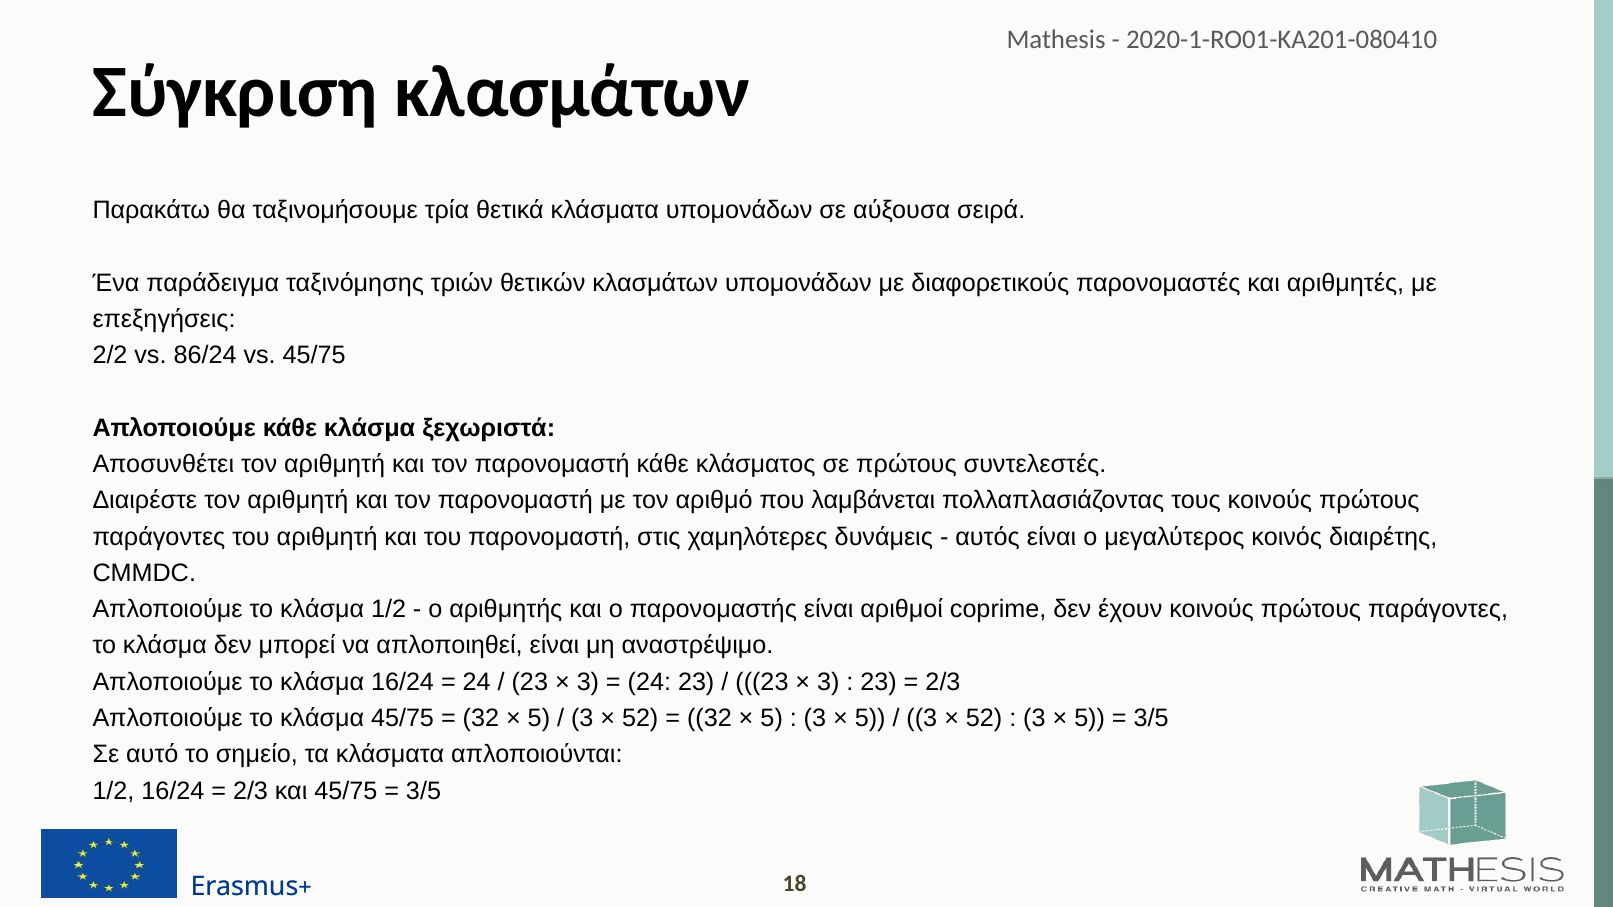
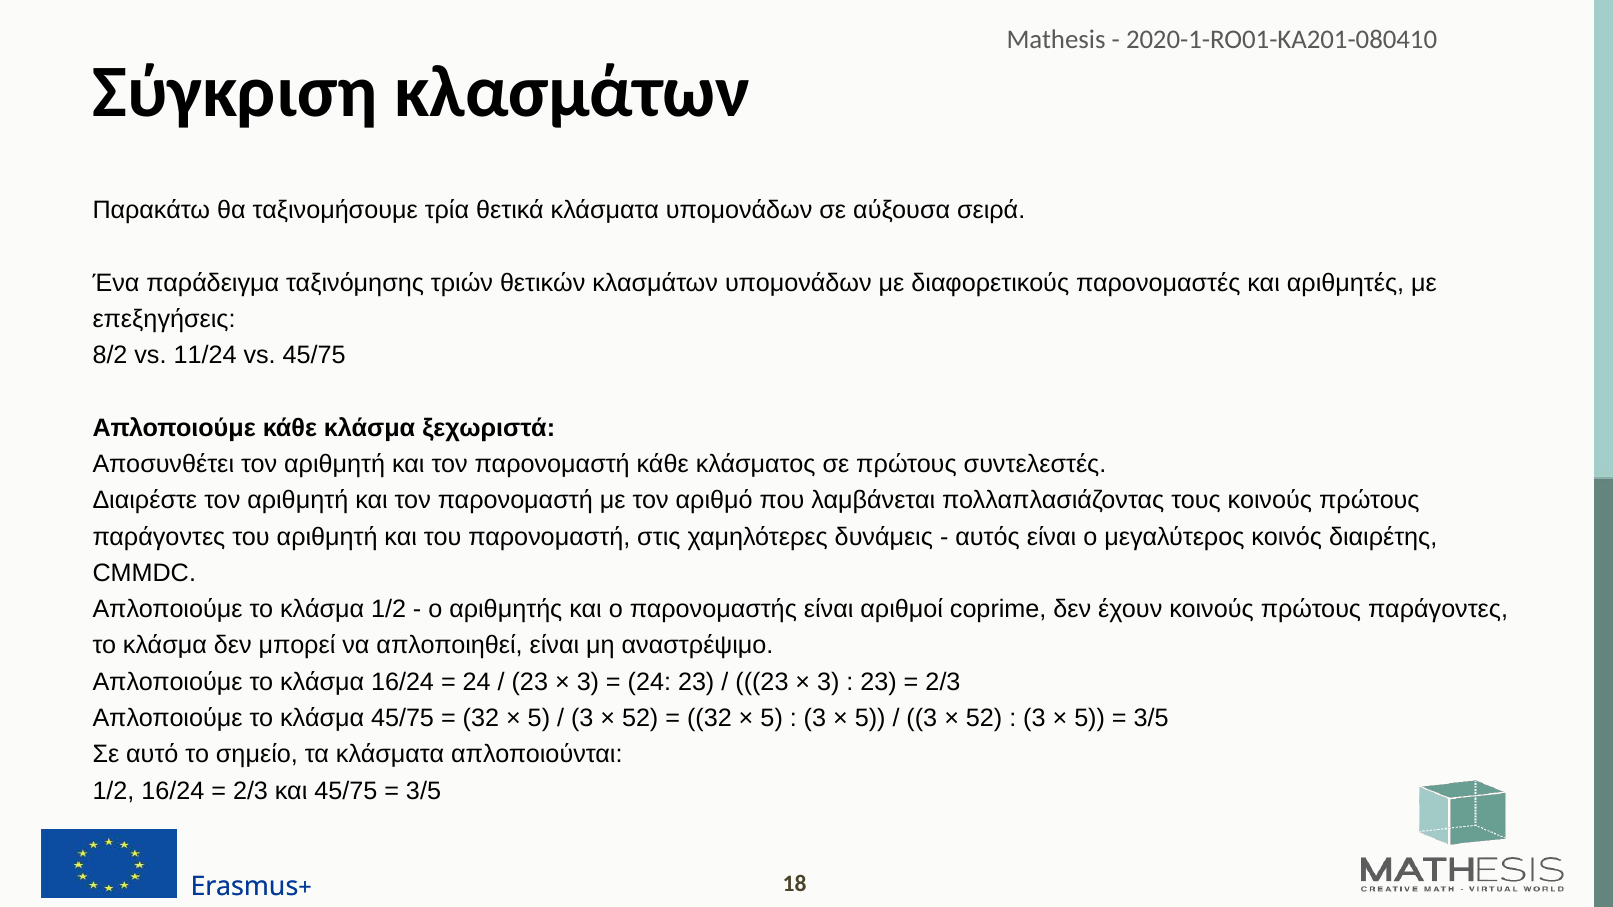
2/2: 2/2 -> 8/2 (110, 356)
86/24: 86/24 -> 11/24 (205, 356)
